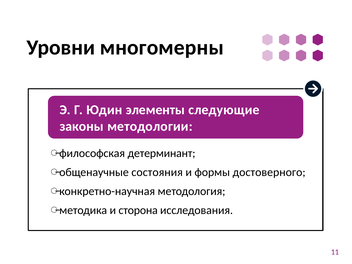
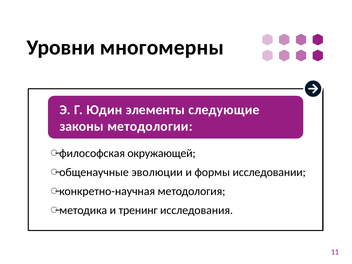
детерминант: детерминант -> окружающей (161, 153)
состояния: состояния -> эволюции (157, 172)
достоверного: достоверного -> исследовании (269, 172)
сторона: сторона -> тренинг (138, 210)
